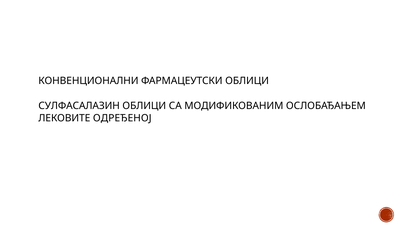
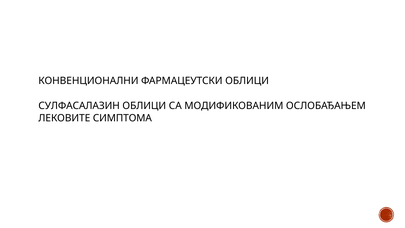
ОДРЕЂЕНОЈ: ОДРЕЂЕНОЈ -> СИМПТОМА (122, 118)
